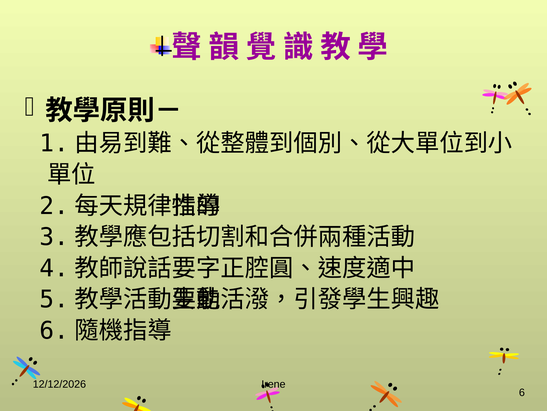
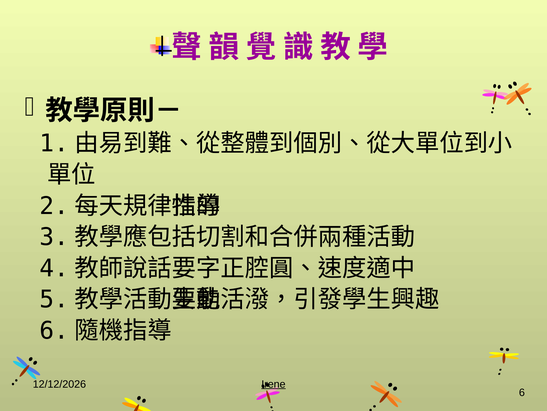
Irene underline: none -> present (273, 383)
